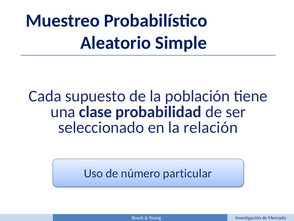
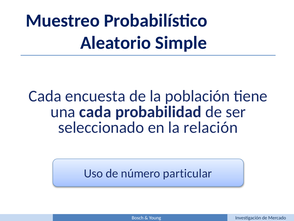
supuesto: supuesto -> encuesta (95, 96)
una clase: clase -> cada (95, 112)
